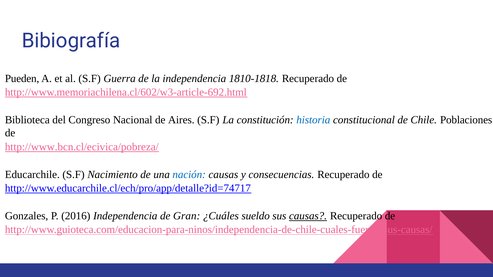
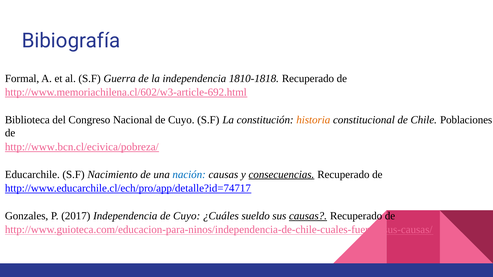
Pueden: Pueden -> Formal (22, 79)
Nacional de Aires: Aires -> Cuyo (181, 120)
historia colour: blue -> orange (313, 120)
consecuencias underline: none -> present (281, 175)
2016: 2016 -> 2017 (76, 216)
Independencia de Gran: Gran -> Cuyo (187, 216)
